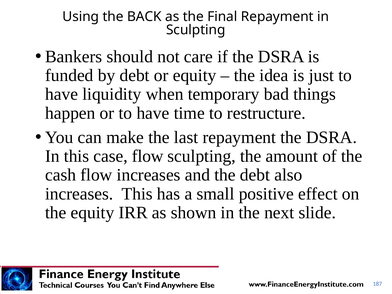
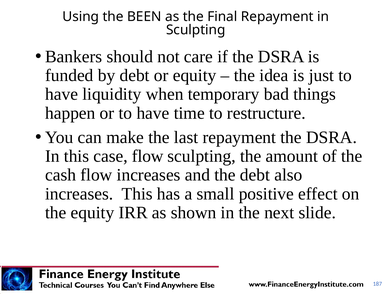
BACK: BACK -> BEEN (144, 17)
